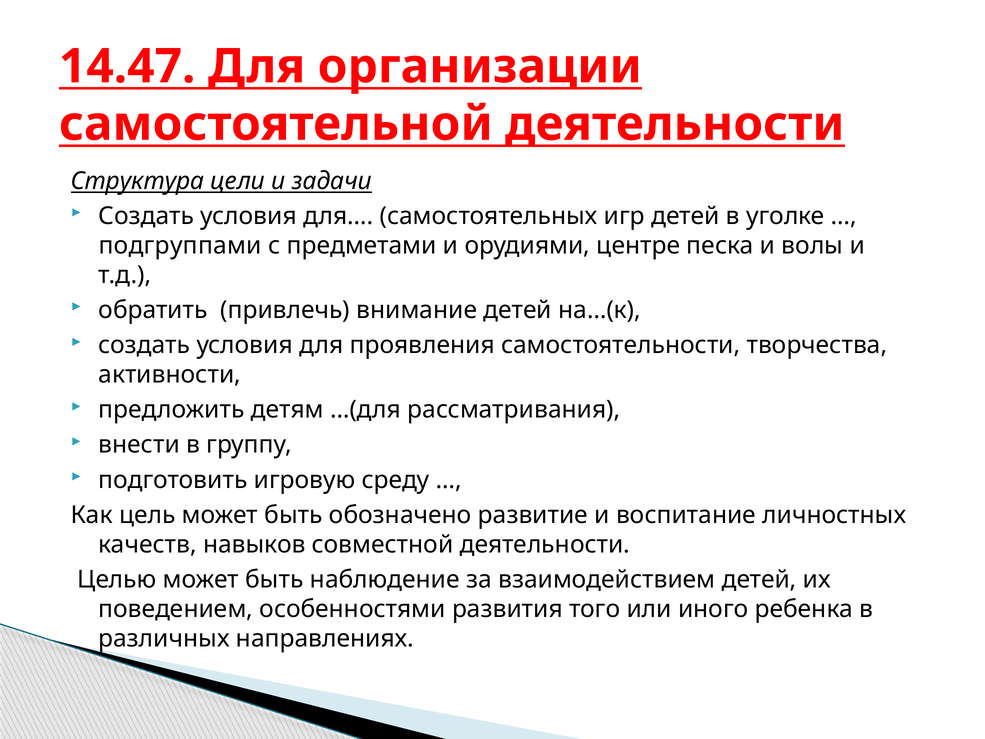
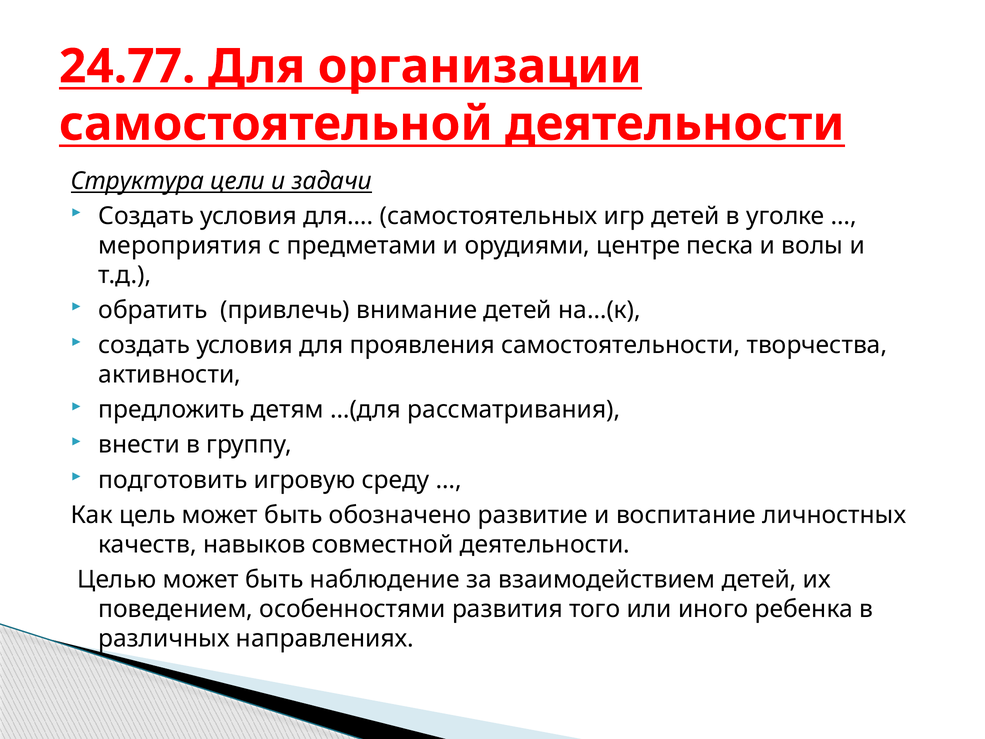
14.47: 14.47 -> 24.77 (127, 66)
подгруппами: подгруппами -> мероприятия (180, 246)
